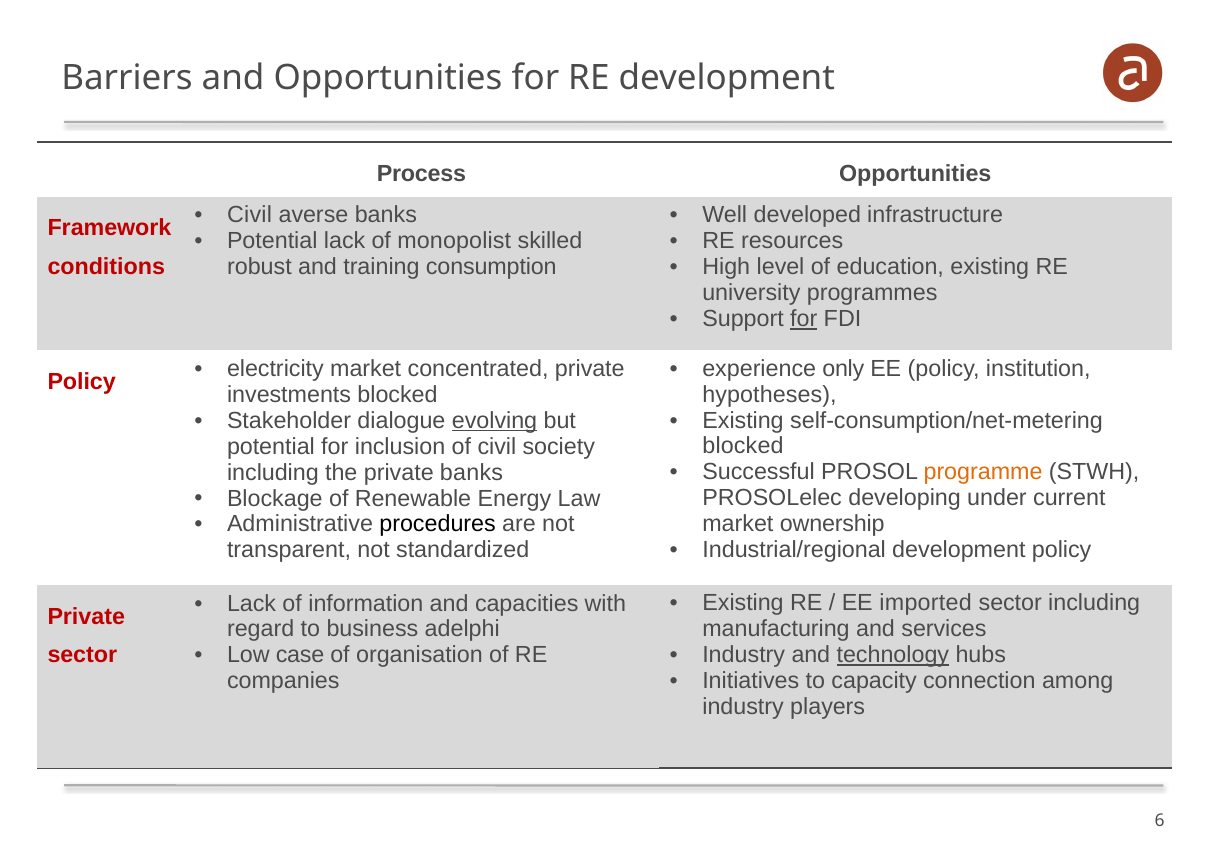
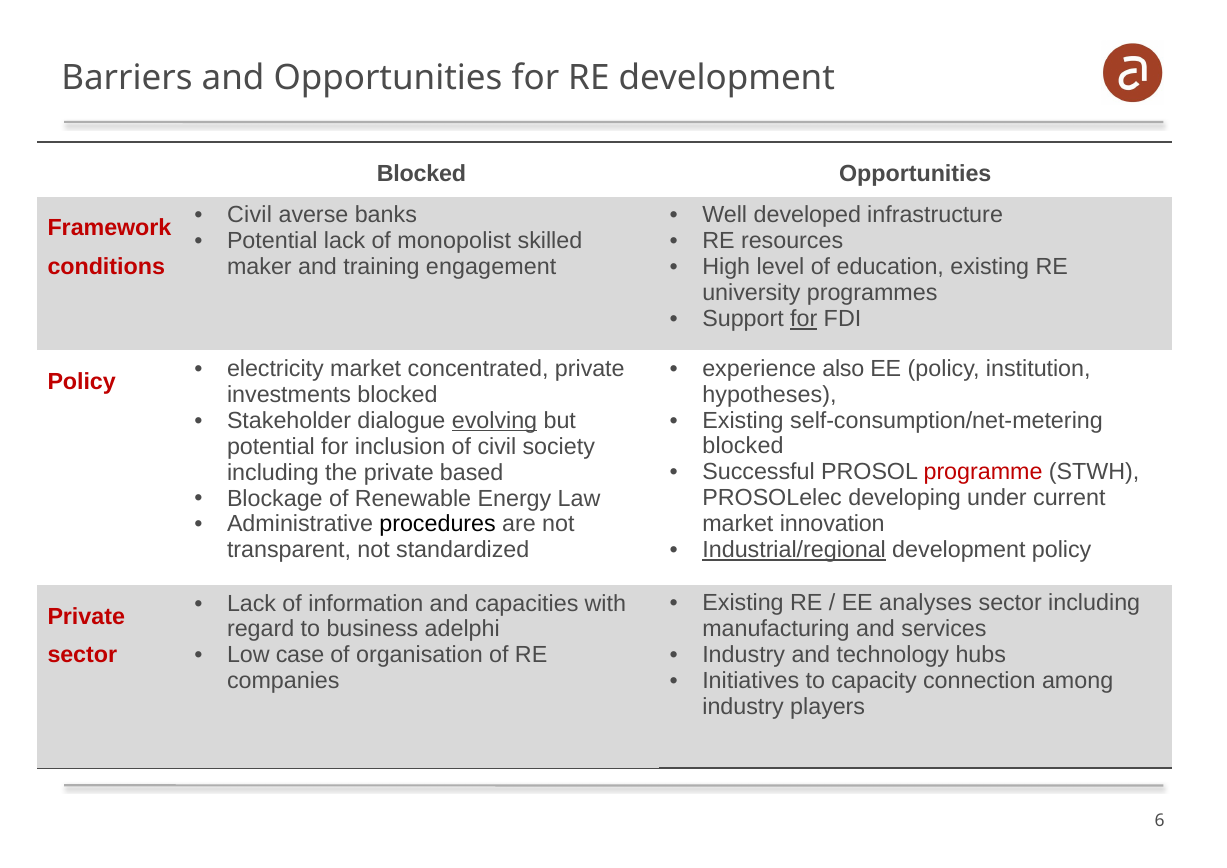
Process: Process -> Blocked (421, 173)
robust: robust -> maker (259, 267)
consumption: consumption -> engagement (491, 267)
only: only -> also (843, 369)
programme colour: orange -> red (983, 472)
private banks: banks -> based (472, 473)
ownership: ownership -> innovation (832, 524)
Industrial/regional underline: none -> present (794, 550)
imported: imported -> analyses (926, 603)
technology underline: present -> none (893, 655)
